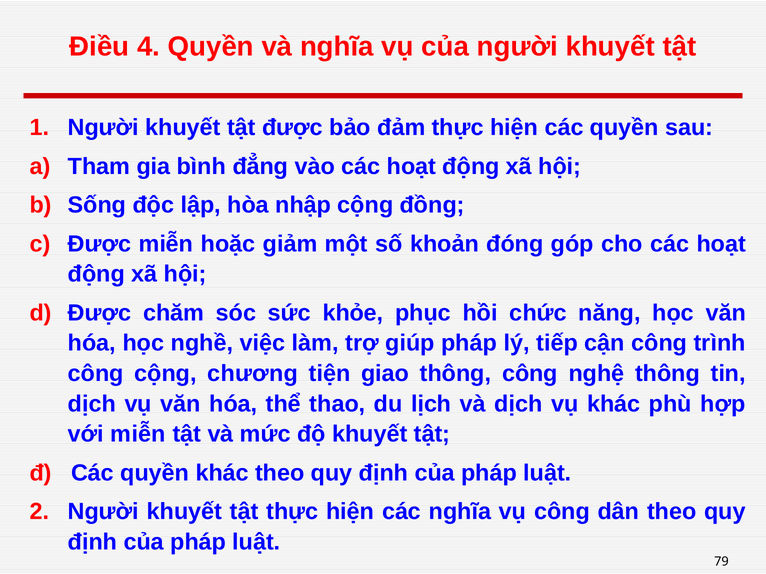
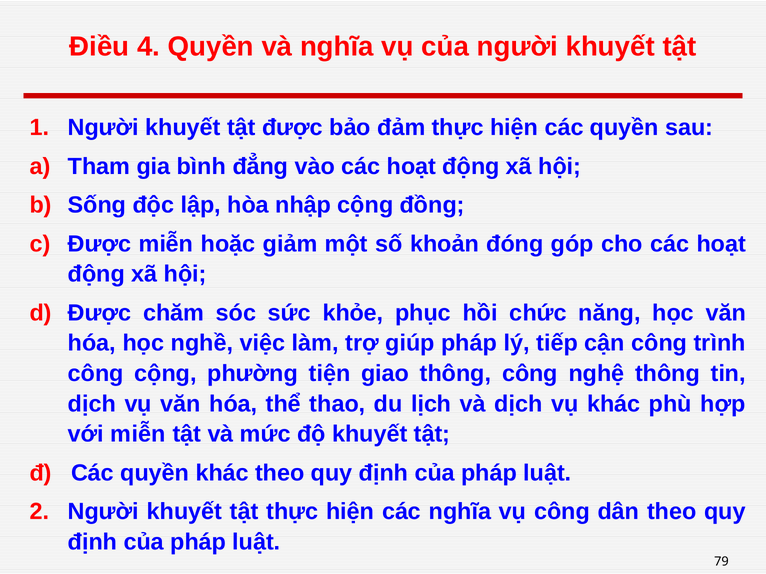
chương: chương -> phường (253, 374)
